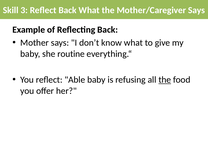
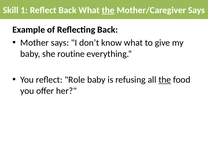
3: 3 -> 1 (24, 10)
the underline: none -> present (108, 10)
Able: Able -> Role (75, 80)
